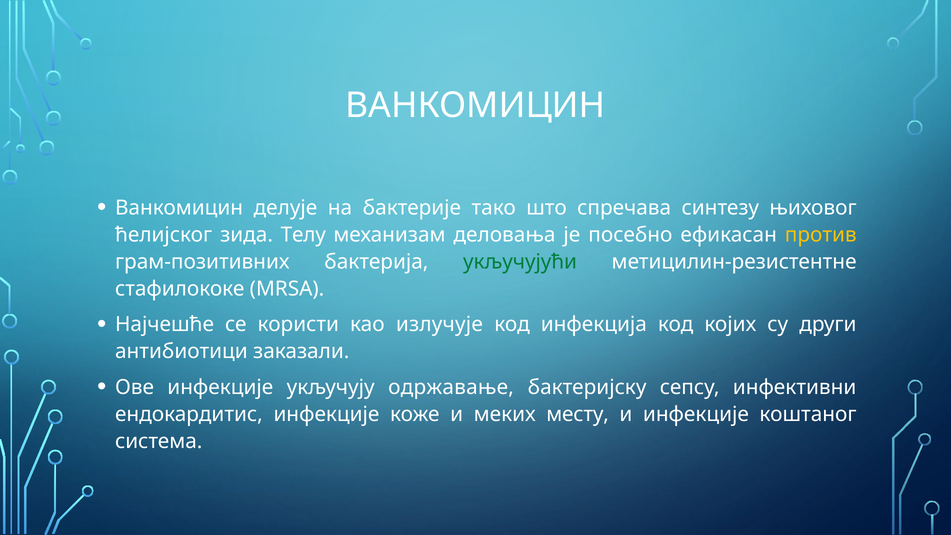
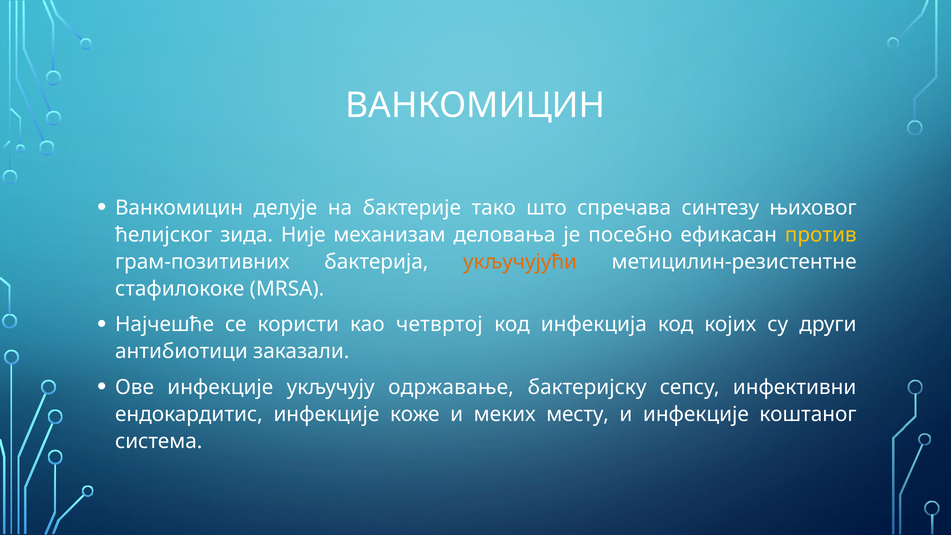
Телу: Телу -> Није (303, 235)
укључујући colour: green -> orange (520, 262)
излучује: излучује -> четвртој (439, 324)
